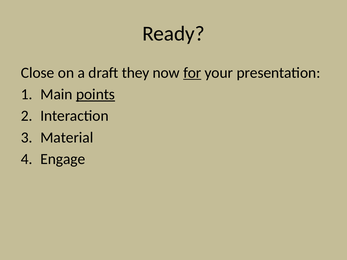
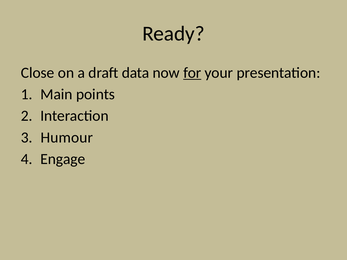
they: they -> data (136, 73)
points underline: present -> none (96, 94)
Material: Material -> Humour (67, 138)
